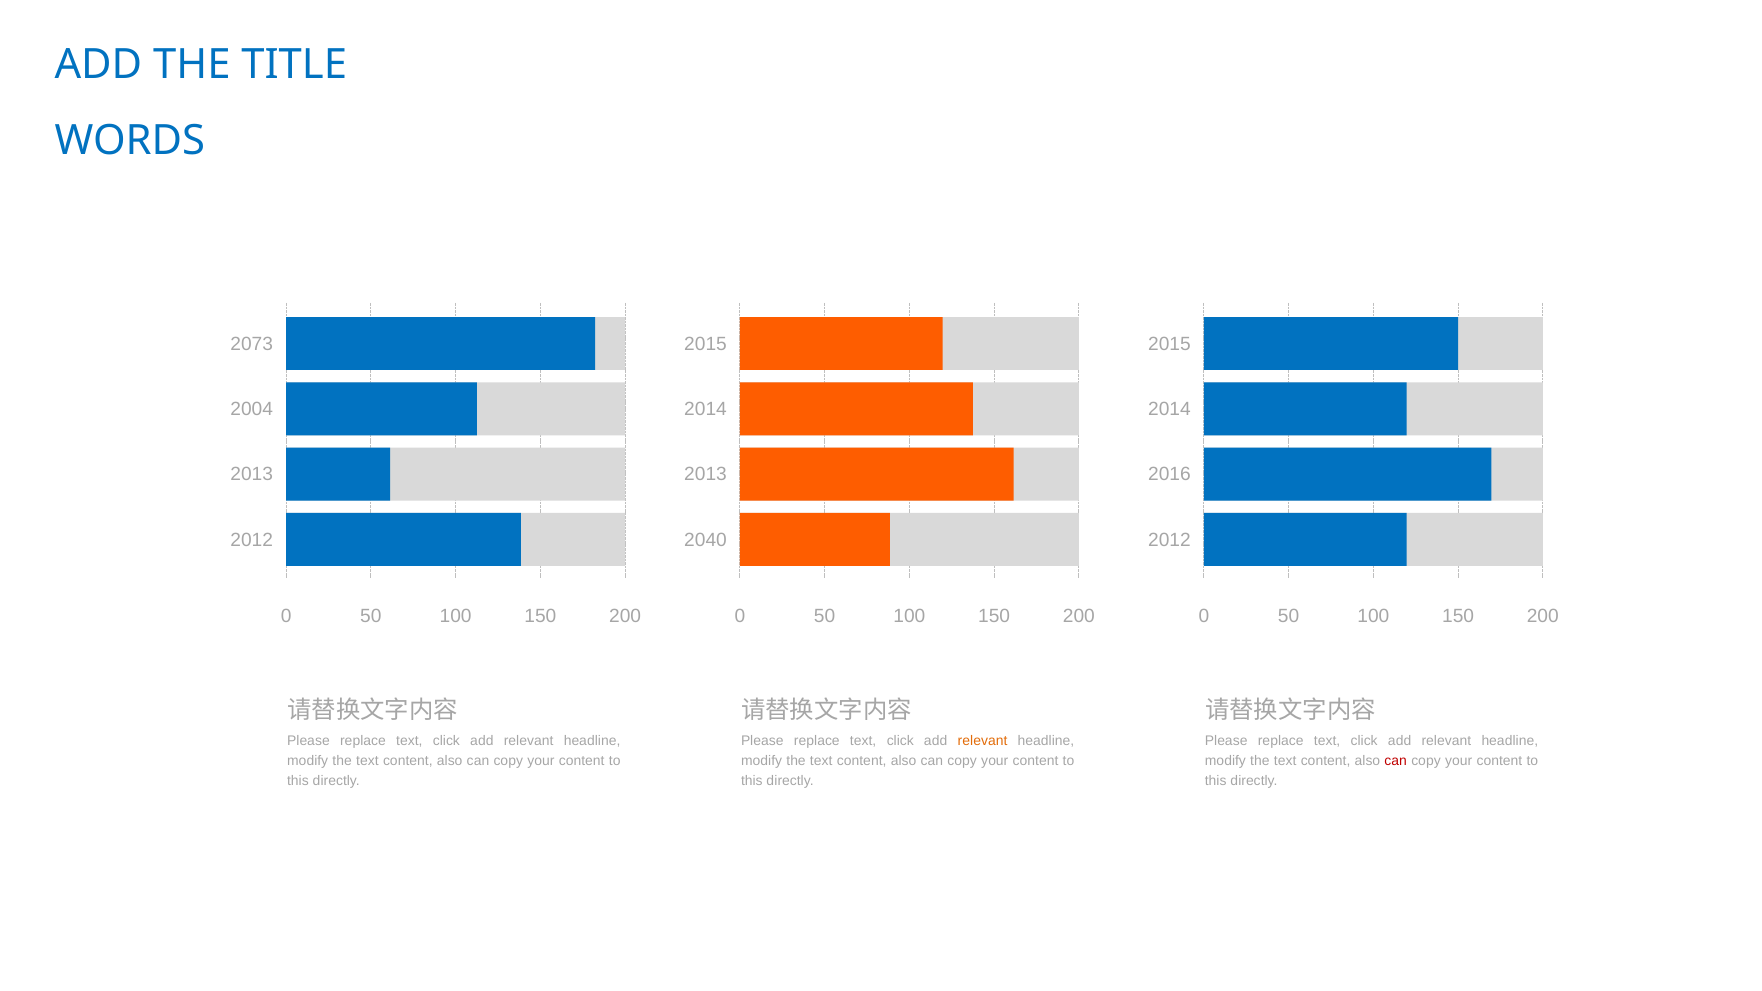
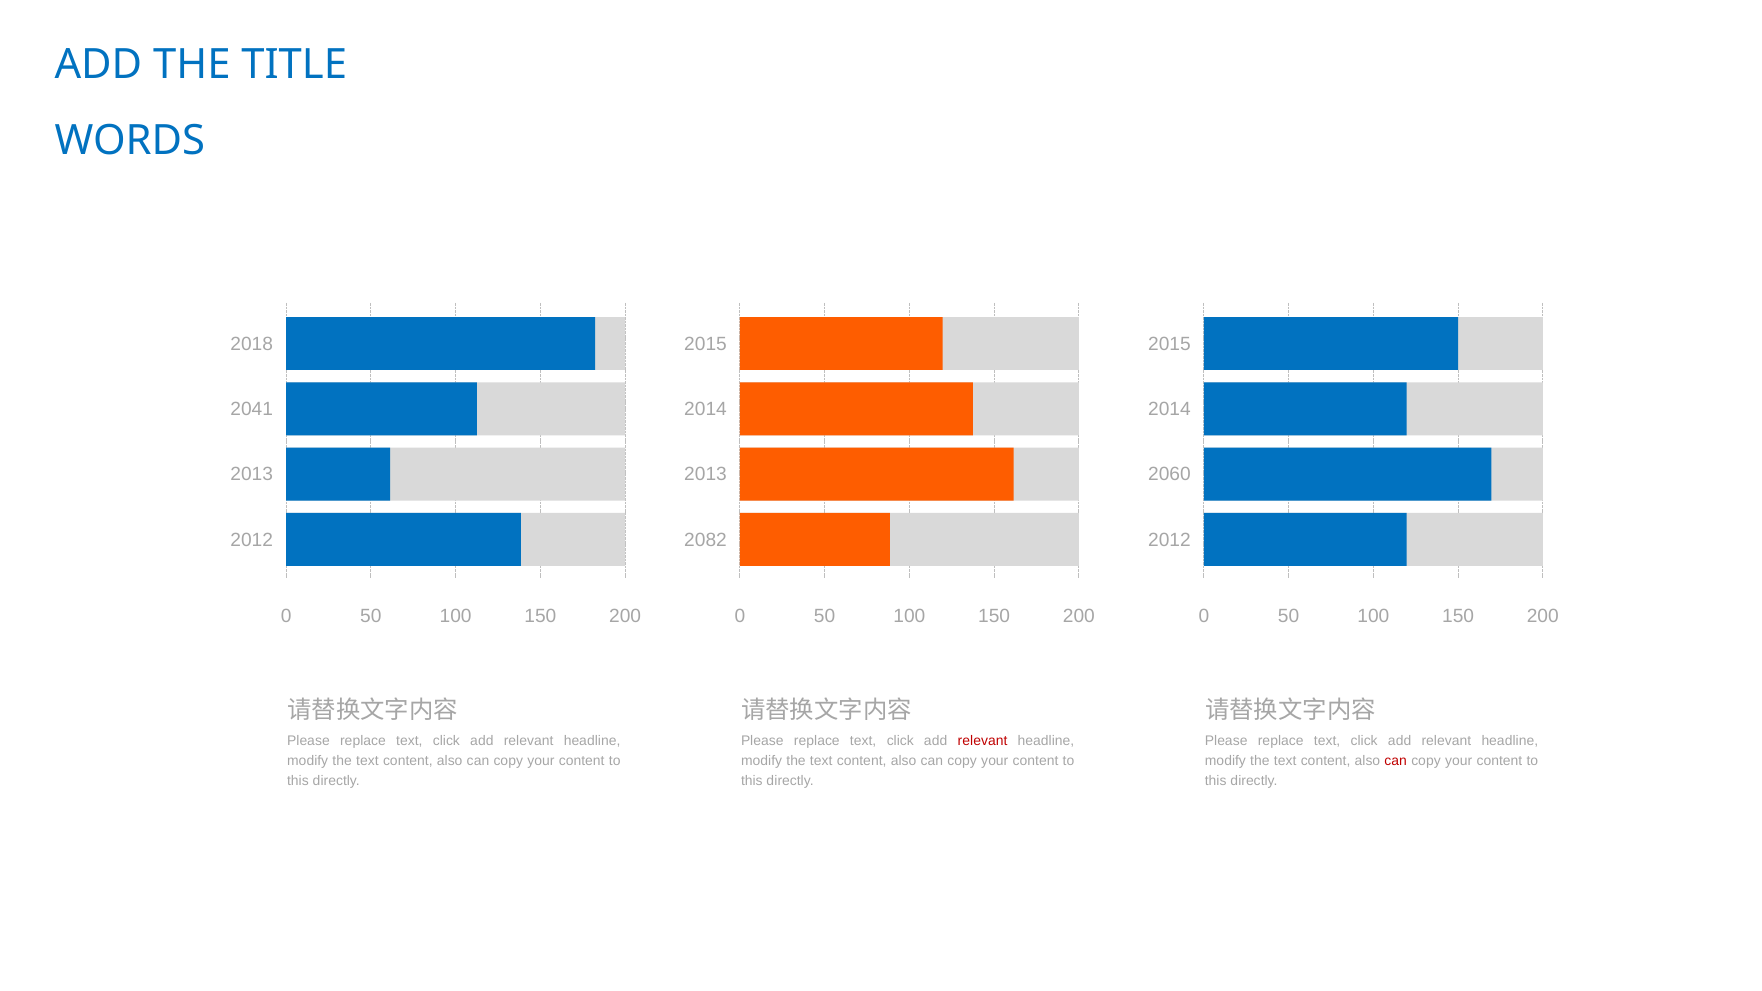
2073: 2073 -> 2018 (252, 344)
2004: 2004 -> 2041 (252, 409)
2016: 2016 -> 2060 (1169, 475)
2040: 2040 -> 2082 (706, 540)
relevant colour: orange -> red (983, 741)
